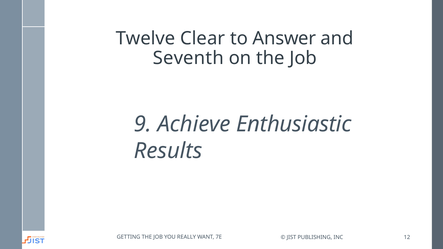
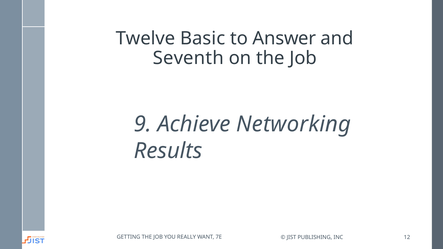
Clear: Clear -> Basic (203, 38)
Enthusiastic: Enthusiastic -> Networking (294, 124)
